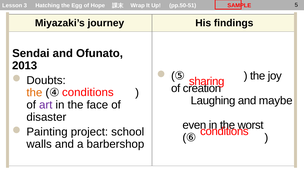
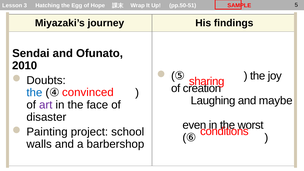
2013: 2013 -> 2010 (25, 66)
conditions: conditions -> convinced (88, 92)
the colour: orange -> blue (34, 93)
